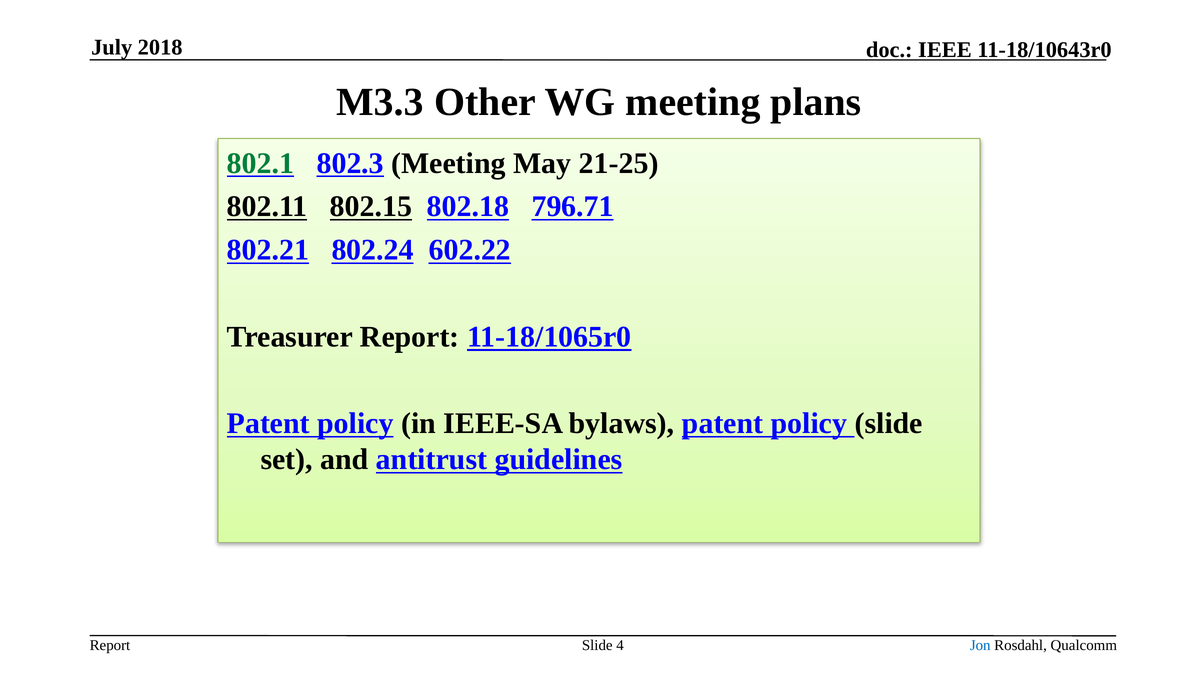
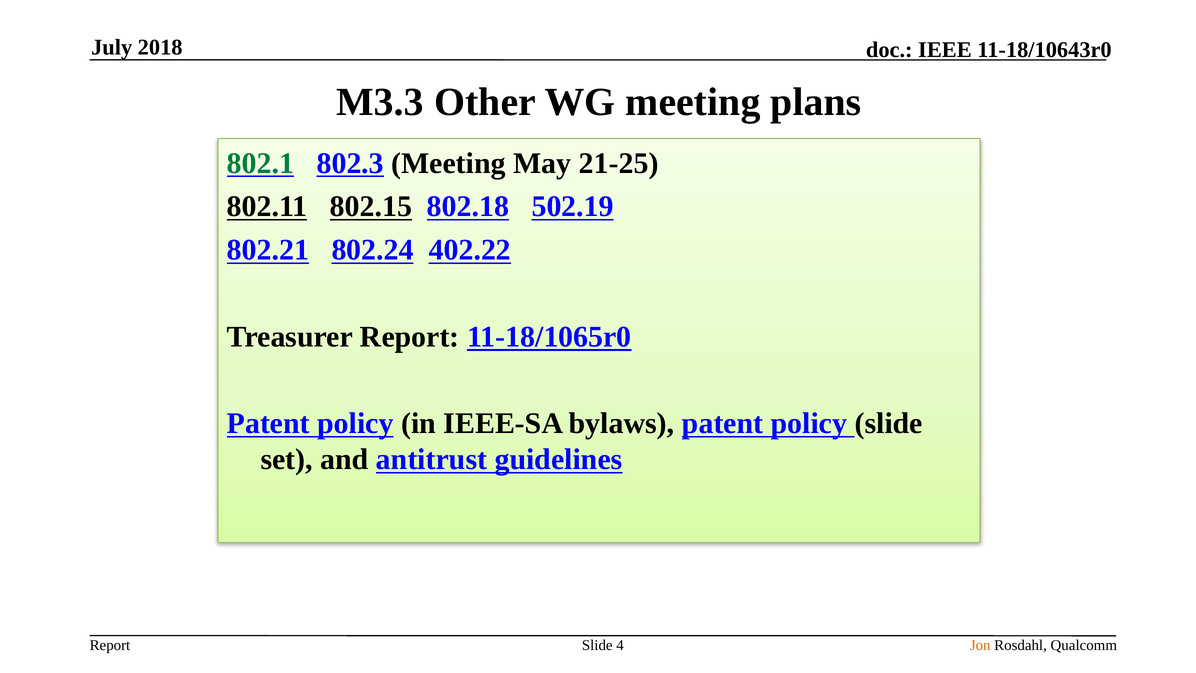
796.71: 796.71 -> 502.19 (573, 207)
602.22: 602.22 -> 402.22 (470, 250)
Jon colour: blue -> orange (980, 645)
